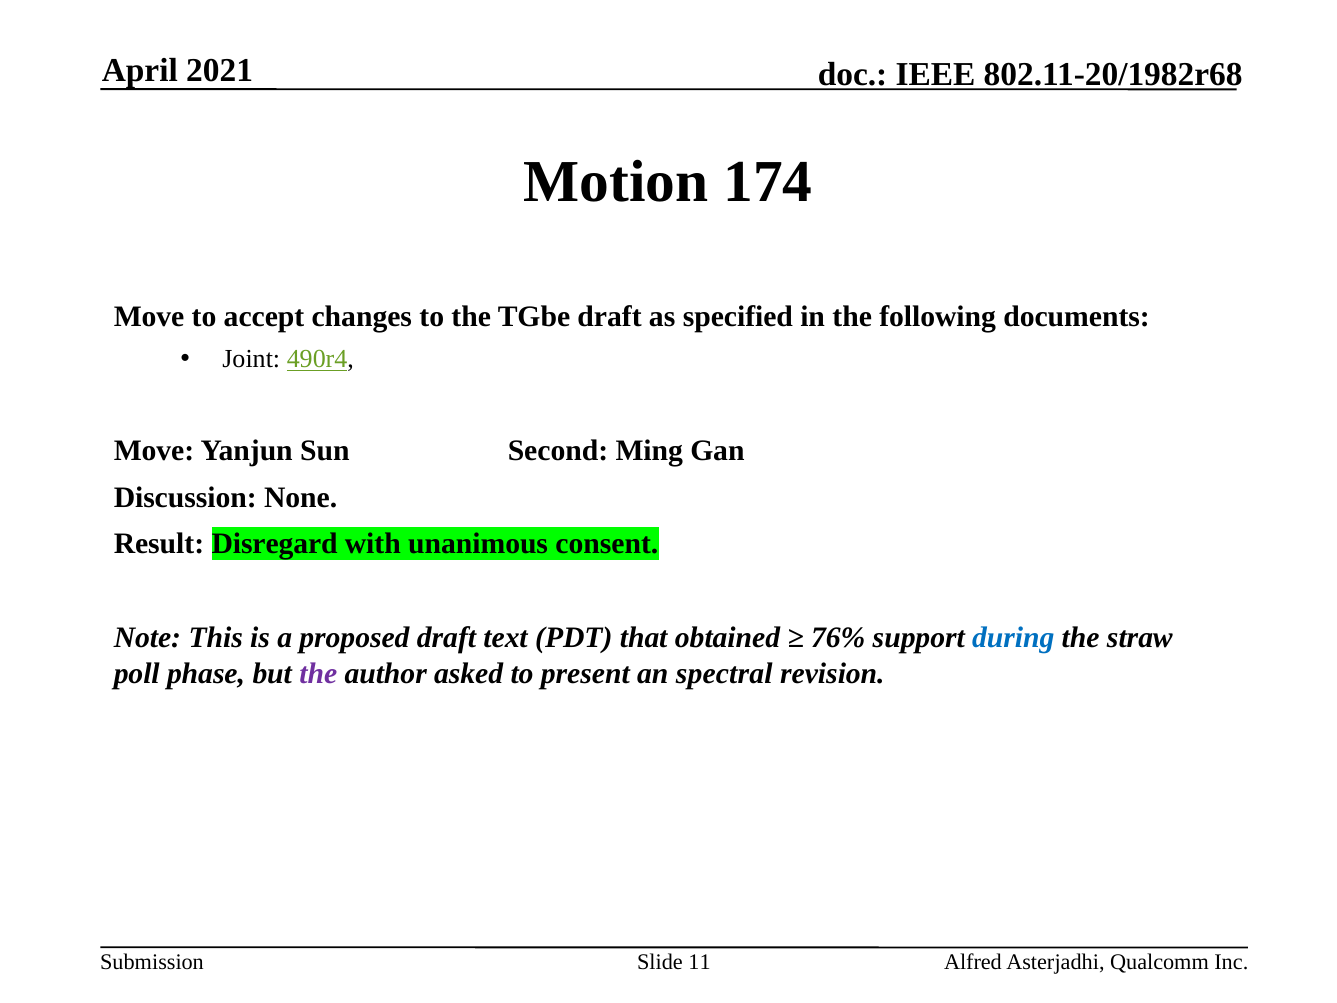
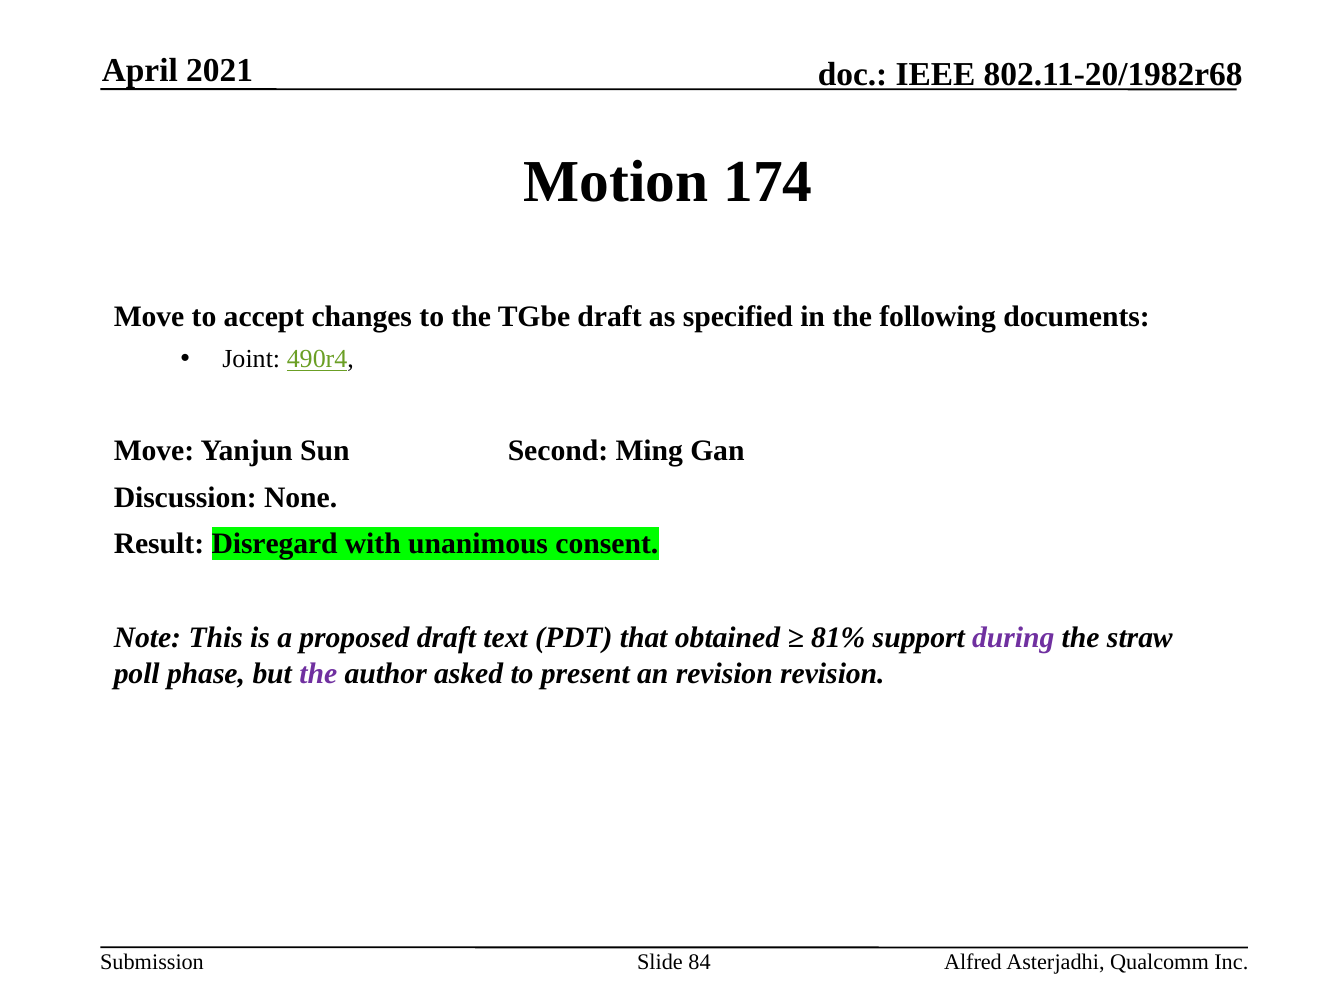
76%: 76% -> 81% (838, 638)
during colour: blue -> purple (1013, 638)
an spectral: spectral -> revision (724, 673)
11: 11 -> 84 (700, 962)
